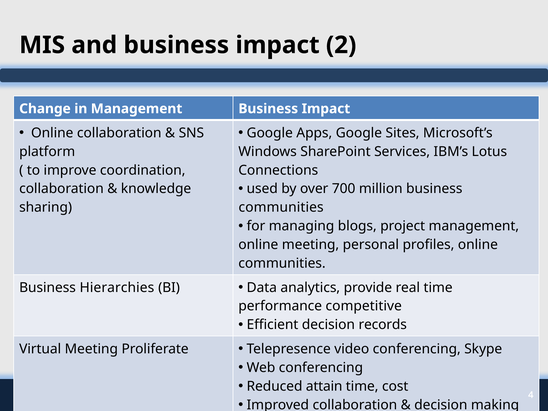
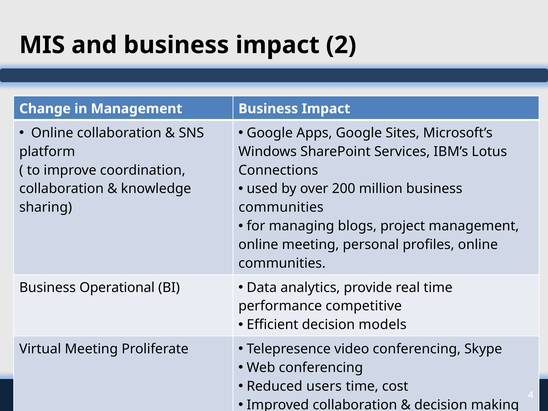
700: 700 -> 200 (344, 189)
Hierarchies: Hierarchies -> Operational (117, 287)
records: records -> models (383, 325)
attain: attain -> users (324, 386)
